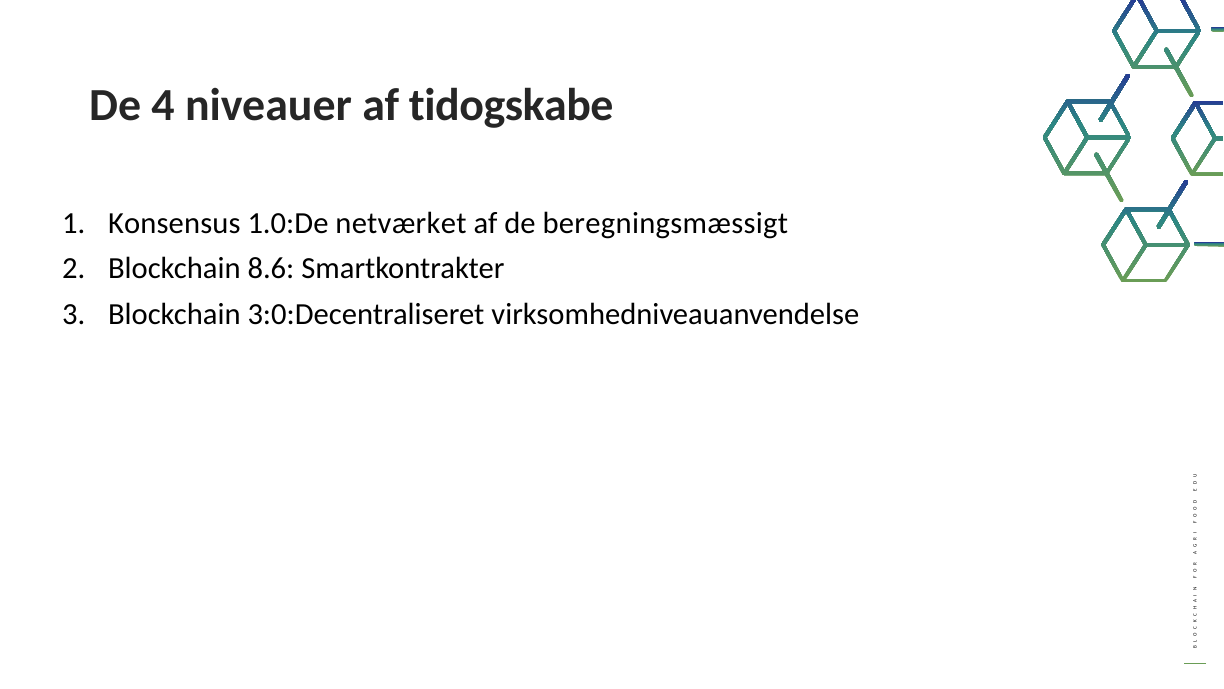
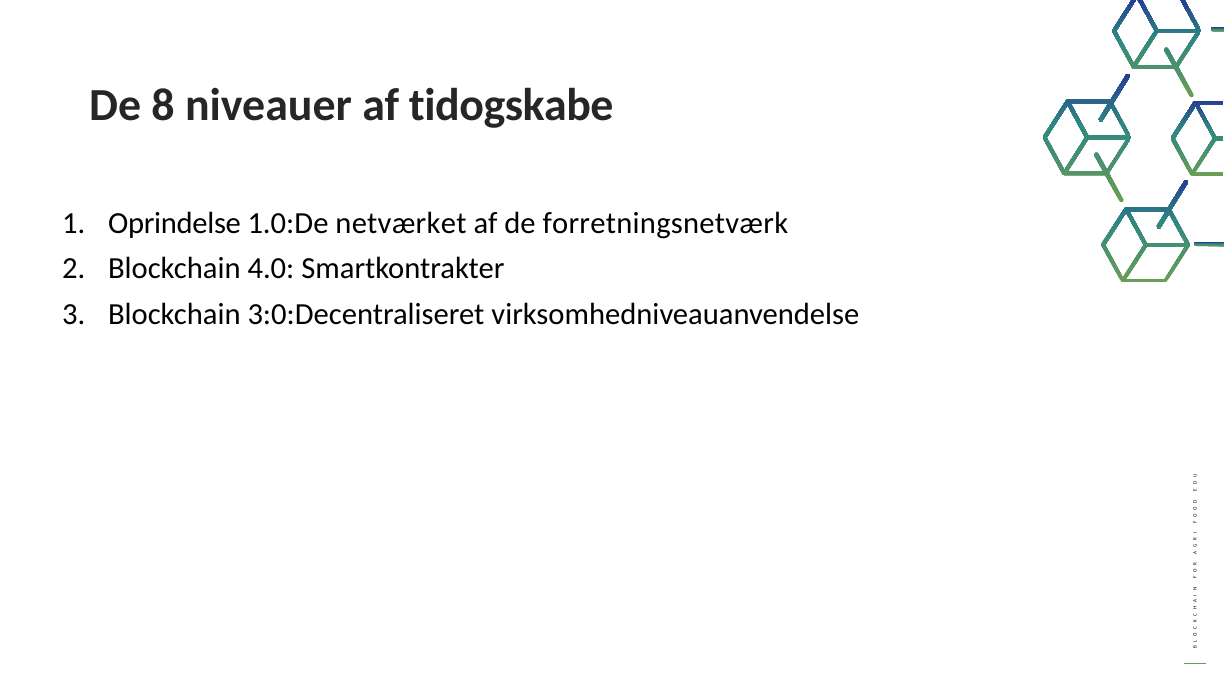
4: 4 -> 8 (163, 105)
Konsensus: Konsensus -> Oprindelse (175, 223)
beregningsmæssigt: beregningsmæssigt -> forretningsnetværk (665, 223)
8.6: 8.6 -> 4.0 (271, 269)
